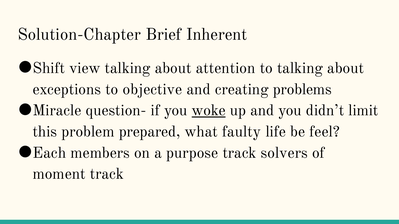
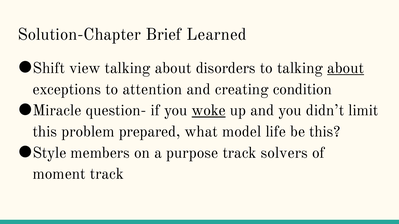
Inherent: Inherent -> Learned (216, 35)
attention: attention -> disorders (226, 68)
about underline: none -> present (346, 68)
objective: objective -> attention (152, 89)
problems: problems -> condition (302, 89)
faulty: faulty -> model (242, 132)
be feel: feel -> this (325, 132)
Each: Each -> Style (49, 153)
